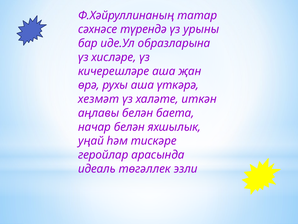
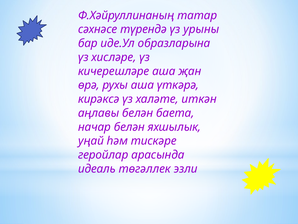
хезмәт: хезмәт -> кирәксә (99, 99)
